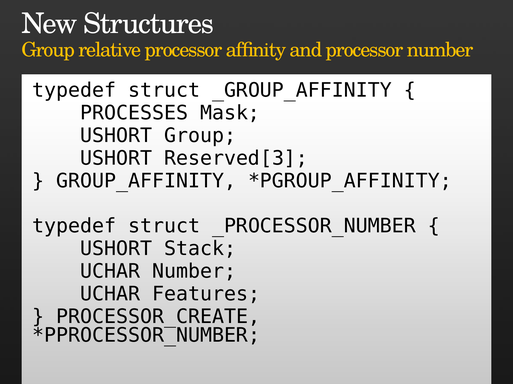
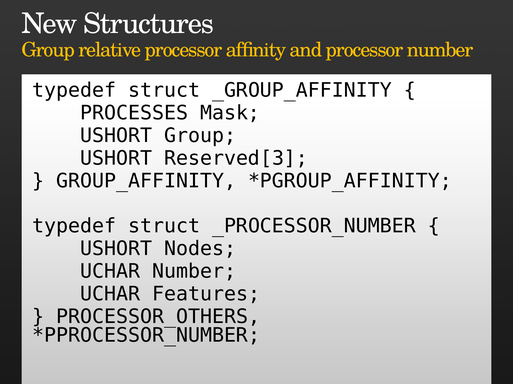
Stack: Stack -> Nodes (200, 249)
PROCESSOR_CREATE: PROCESSOR_CREATE -> PROCESSOR_OTHERS (158, 317)
